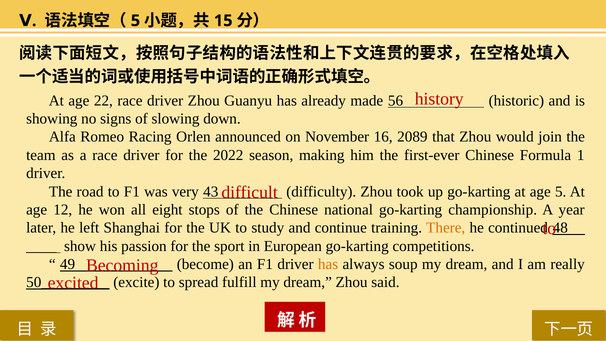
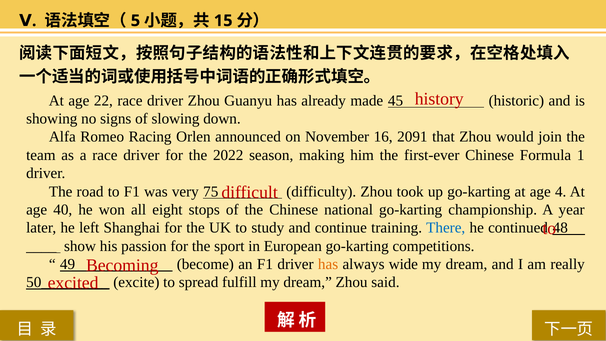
56: 56 -> 45 (396, 101)
2089: 2089 -> 2091 (412, 137)
43: 43 -> 75 (211, 191)
age 5: 5 -> 4 (561, 191)
12: 12 -> 40 (63, 210)
There colour: orange -> blue (446, 228)
soup: soup -> wide (403, 264)
